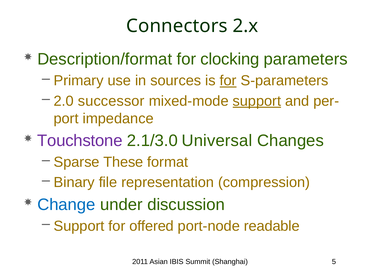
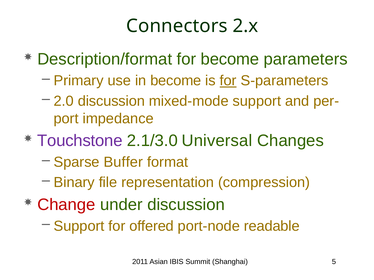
for clocking: clocking -> become (230, 59)
in sources: sources -> become (176, 81)
successor: successor -> discussion (111, 101)
support underline: present -> none (257, 101)
These: These -> Buffer (123, 162)
Change colour: blue -> red (66, 205)
